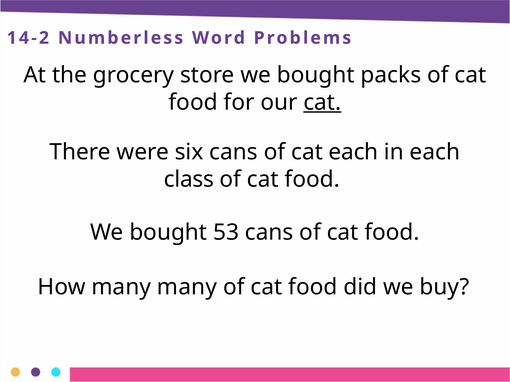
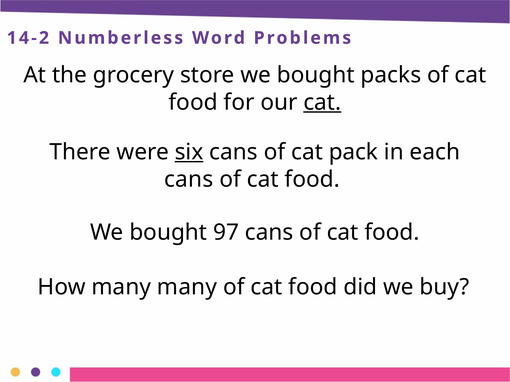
six underline: none -> present (189, 152)
cat each: each -> pack (353, 152)
class: class -> cans (189, 179)
53: 53 -> 97 (226, 233)
